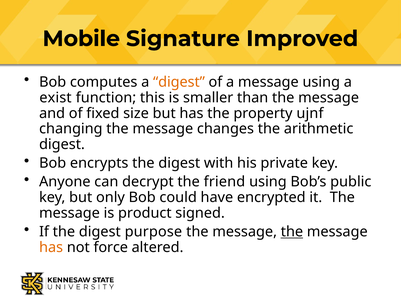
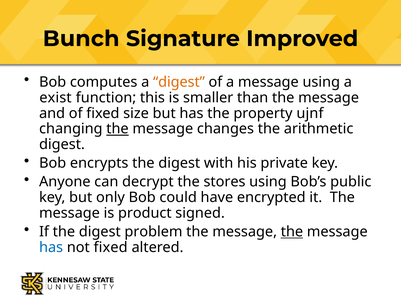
Mobile: Mobile -> Bunch (81, 39)
the underline: none -> present (117, 129)
friend: friend -> stores (225, 182)
purpose: purpose -> problem (153, 232)
has colour: orange -> blue (51, 247)
not force: force -> fixed (111, 247)
